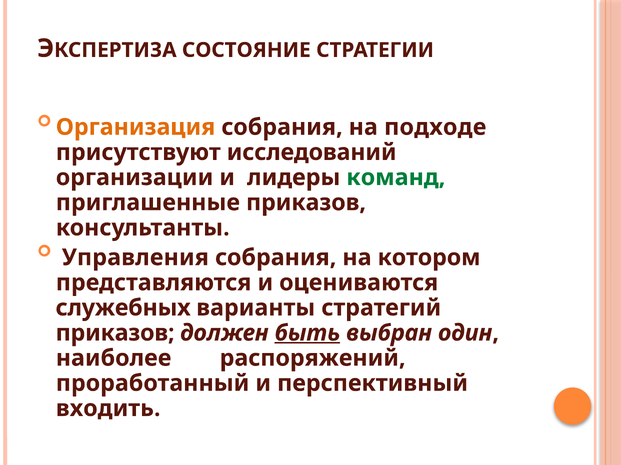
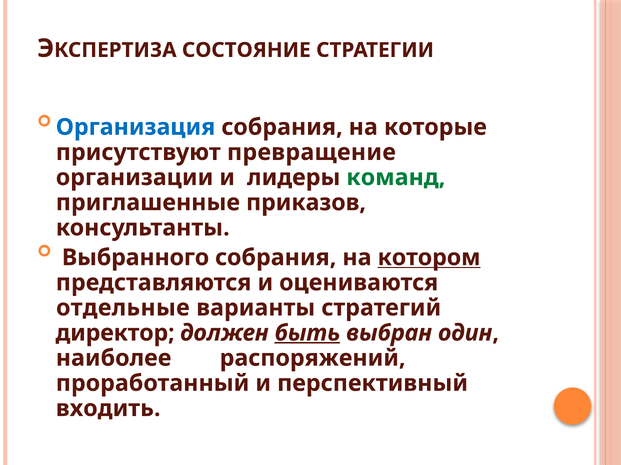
Организация colour: orange -> blue (136, 127)
подходе: подходе -> которые (435, 127)
исследований: исследований -> превращение (311, 153)
Управления: Управления -> Выбранного (136, 258)
котором underline: none -> present (429, 258)
служебных: служебных -> отдельные (123, 308)
приказов: приказов -> директор (115, 333)
